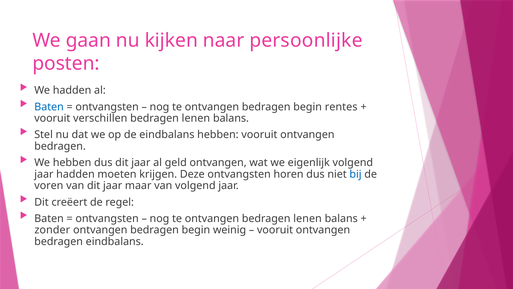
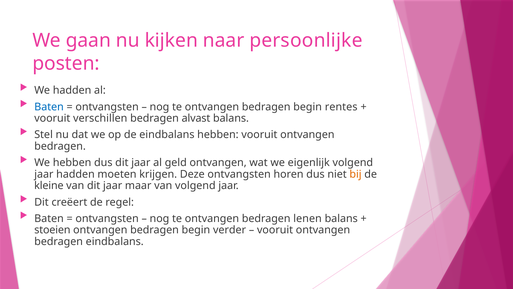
lenen: lenen -> alvast (196, 118)
bij colour: blue -> orange (356, 174)
voren: voren -> kleine (49, 186)
zonder: zonder -> stoeien (52, 230)
weinig: weinig -> verder (230, 230)
